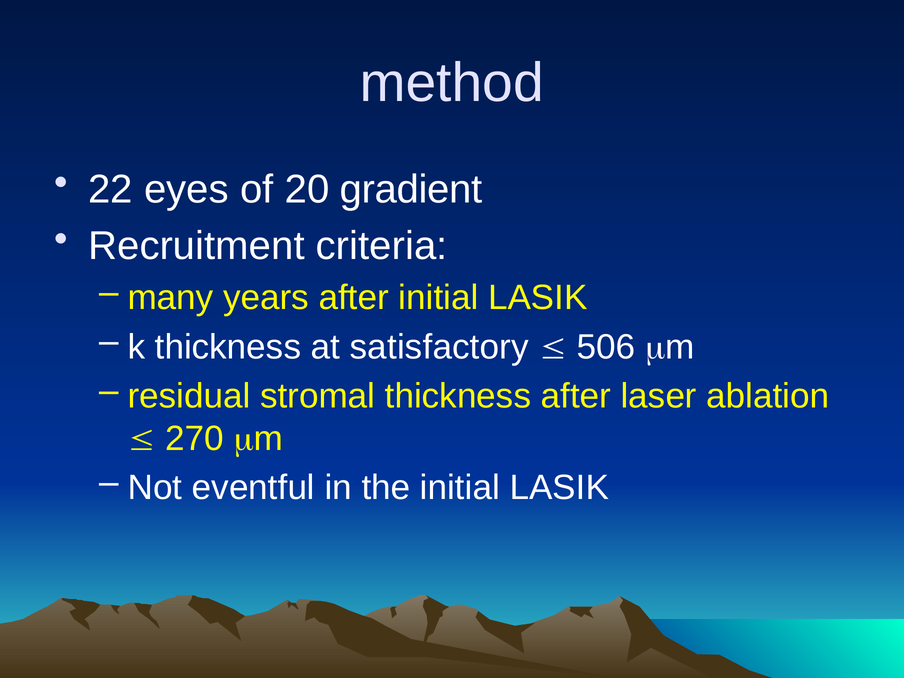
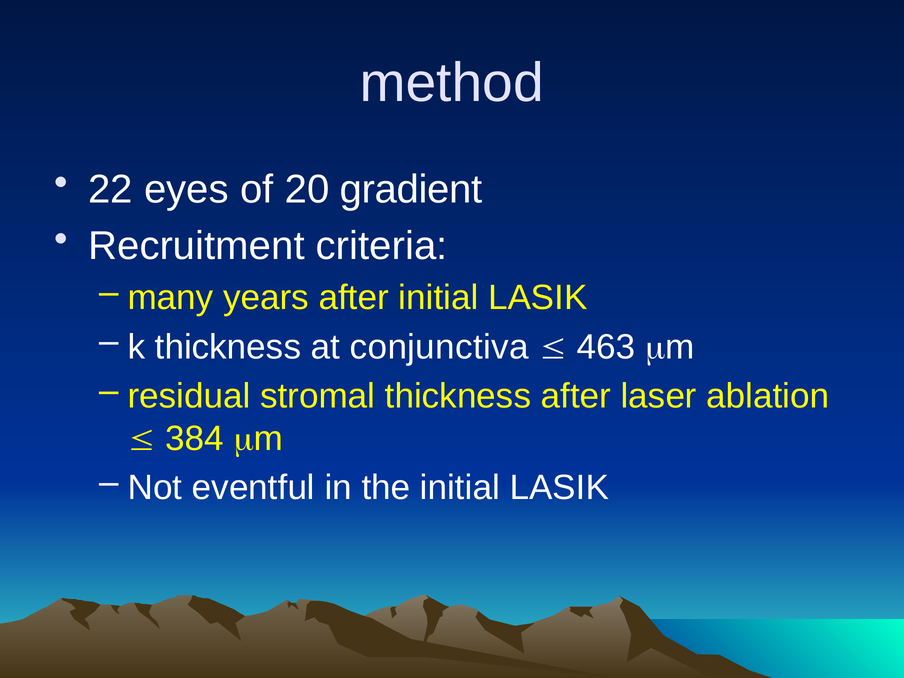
satisfactory: satisfactory -> conjunctiva (439, 347)
506: 506 -> 463 (606, 347)
270: 270 -> 384 (194, 439)
